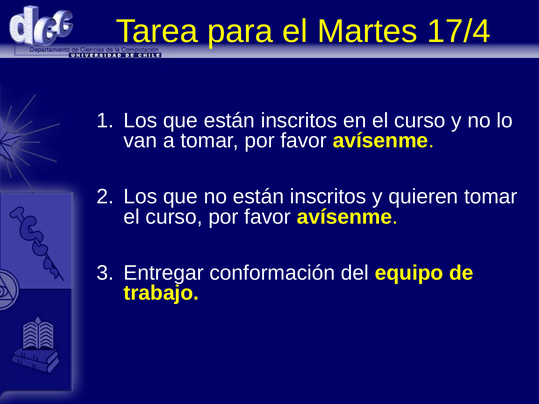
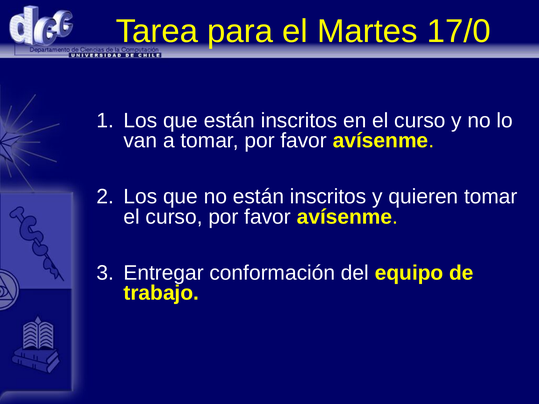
17/4: 17/4 -> 17/0 (459, 31)
